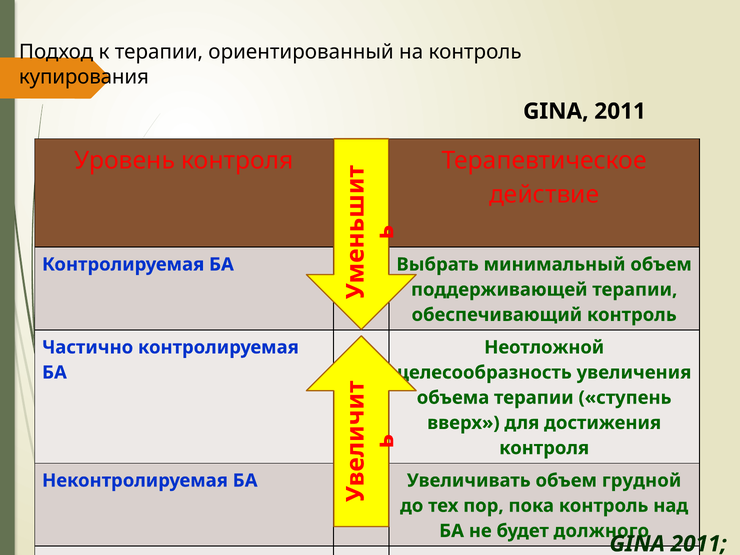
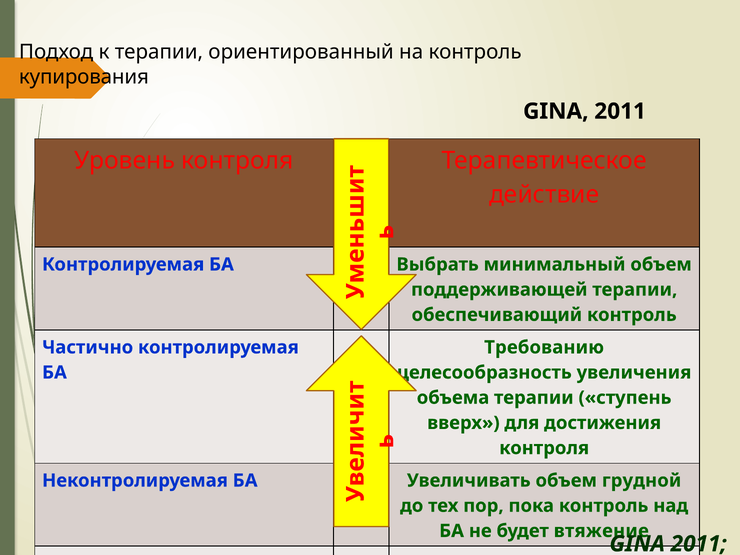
Неотложной: Неотложной -> Требованию (544, 347)
должного: должного -> втяжение (601, 531)
